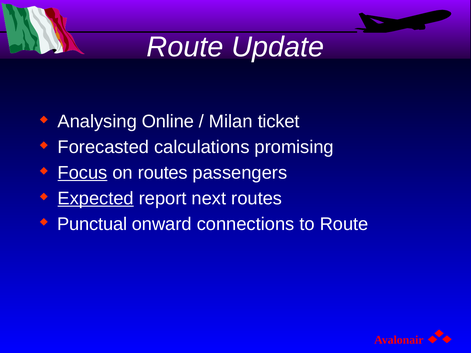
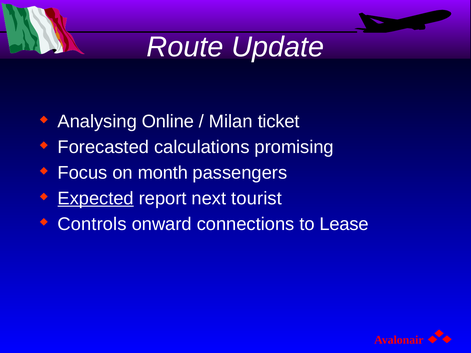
Focus underline: present -> none (83, 173)
on routes: routes -> month (163, 173)
next routes: routes -> tourist (257, 199)
Punctual: Punctual -> Controls (92, 224)
to Route: Route -> Lease (344, 224)
